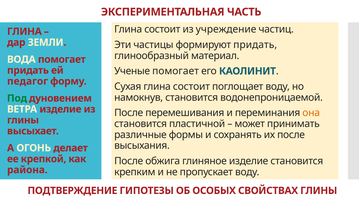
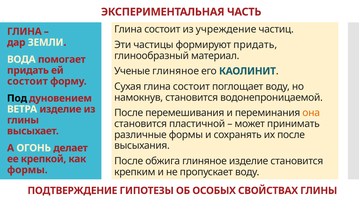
Ученые помогает: помогает -> глиняное (176, 71)
педагог: педагог -> состоит (28, 81)
Под colour: green -> black (17, 98)
района: района -> формы (27, 170)
